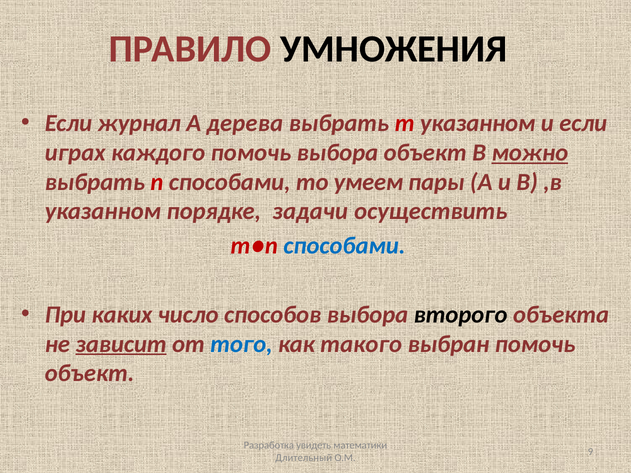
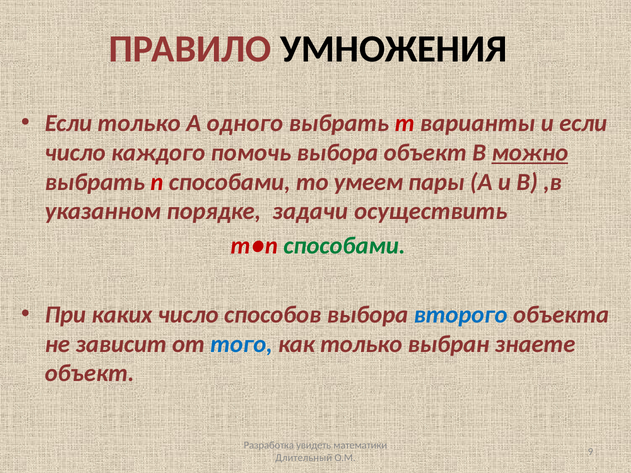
Если журнал: журнал -> только (139, 123)
дерева: дерева -> одного (245, 123)
m указанном: указанном -> варианты (478, 123)
играх: играх -> число (75, 153)
способами colour: blue -> green (344, 246)
второго colour: black -> blue (461, 315)
зависит underline: present -> none (121, 344)
как такого: такого -> только (361, 344)
выбран помочь: помочь -> знаете (535, 344)
